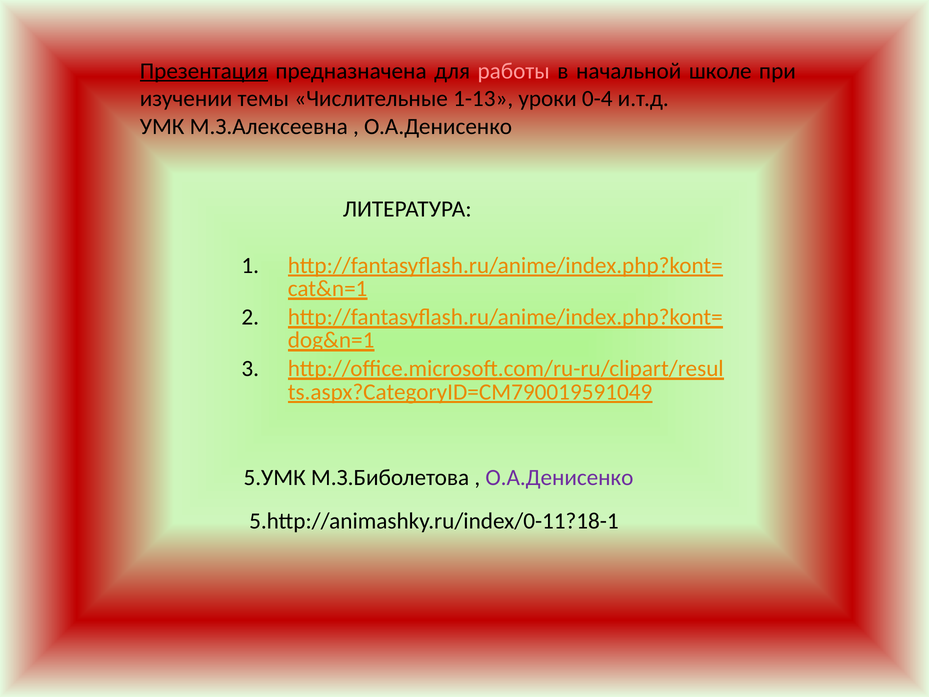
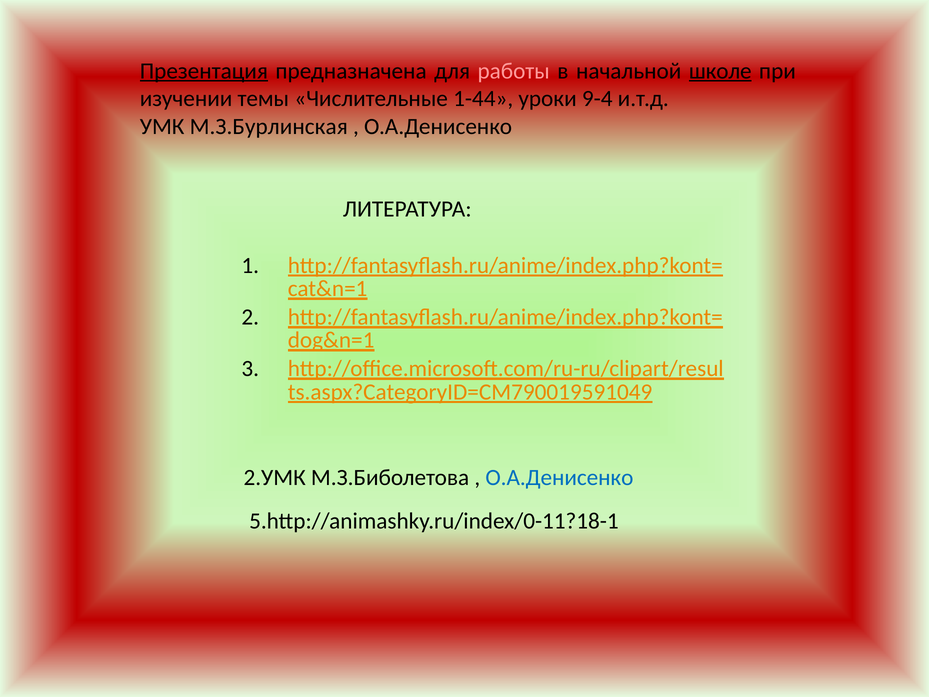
школе underline: none -> present (720, 71)
1-13: 1-13 -> 1-44 (483, 99)
0-4: 0-4 -> 9-4 (597, 99)
М.З.Алексеевна: М.З.Алексеевна -> М.З.Бурлинская (269, 127)
5.УМК: 5.УМК -> 2.УМК (275, 477)
О.А.Денисенко colour: purple -> blue (559, 477)
